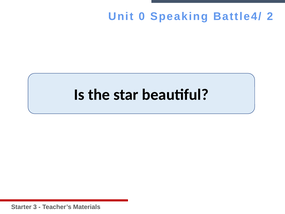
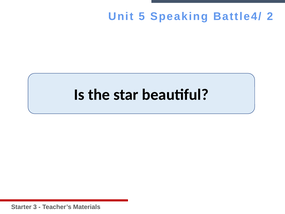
0: 0 -> 5 (142, 16)
